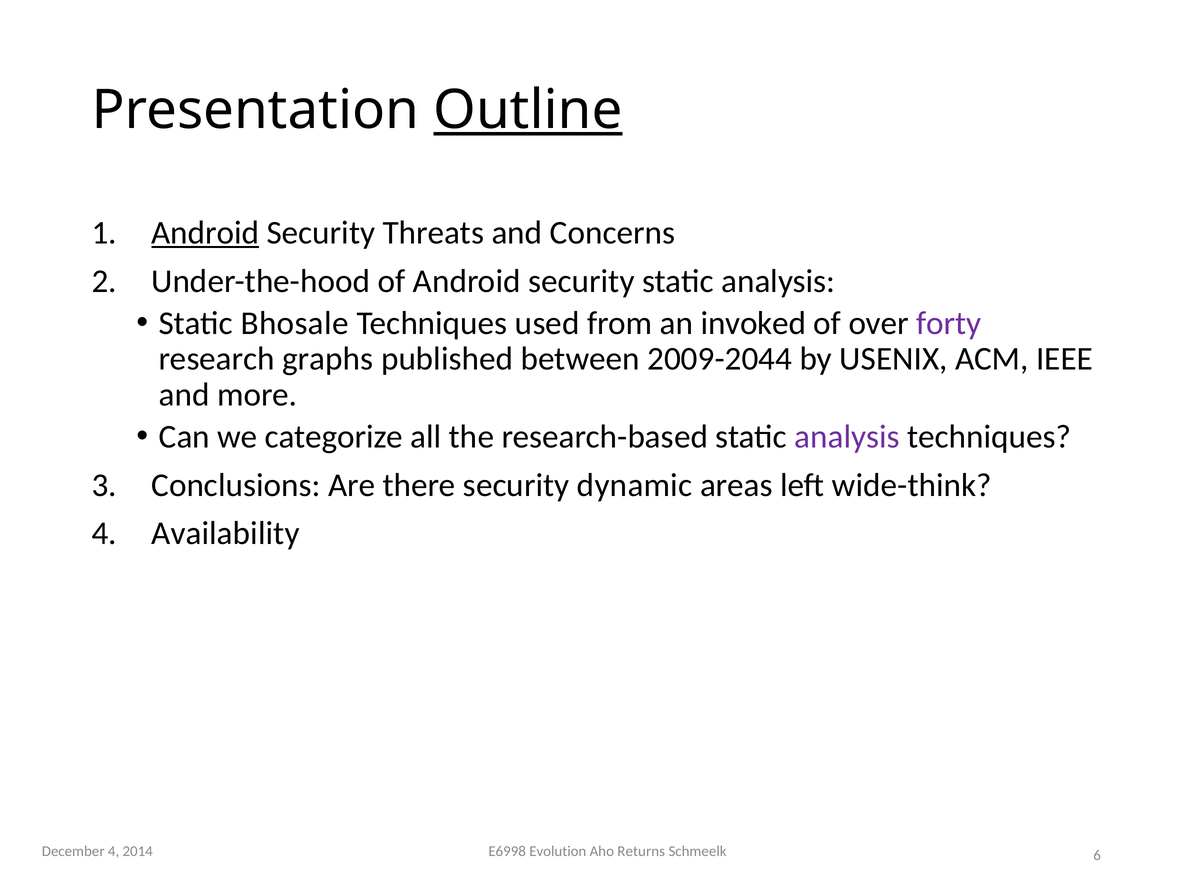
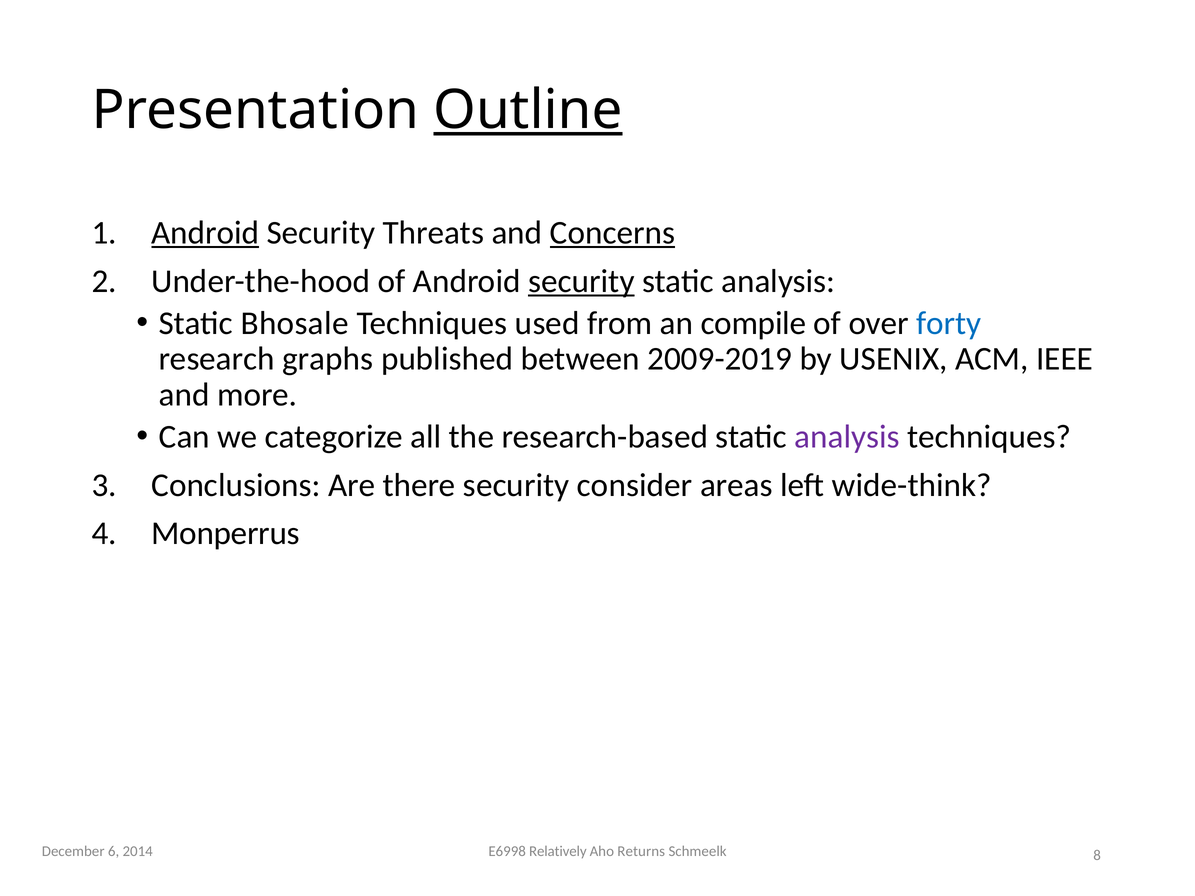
Concerns underline: none -> present (612, 233)
security underline: none -> present (581, 281)
invoked: invoked -> compile (753, 323)
forty colour: purple -> blue (949, 323)
2009-2044: 2009-2044 -> 2009-2019 (720, 359)
dynamic: dynamic -> consider (635, 485)
Availability: Availability -> Monperrus (226, 534)
December 4: 4 -> 6 (114, 851)
Evolution: Evolution -> Relatively (558, 851)
6: 6 -> 8 (1097, 856)
